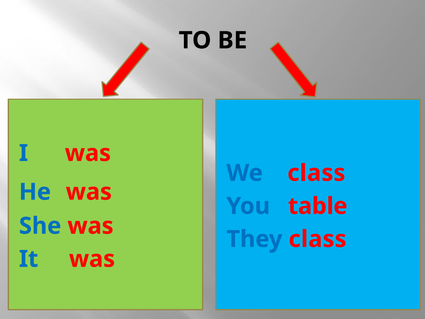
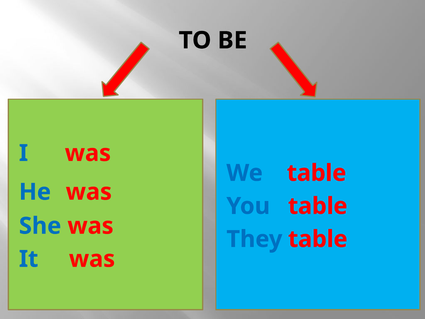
We class: class -> table (317, 173)
They class: class -> table (318, 239)
